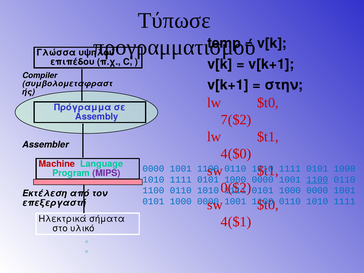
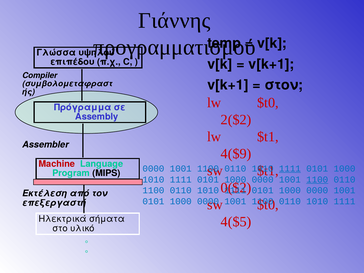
Τύπωσε: Τύπωσε -> Γιάννης (174, 21)
στην: στην -> στον (284, 85)
7($2: 7($2 -> 2($2 (236, 120)
4($0: 4($0 -> 4($9 (236, 154)
1111 underline: none -> present (290, 169)
MIPS colour: purple -> black (106, 173)
4($1: 4($1 -> 4($5 (236, 222)
